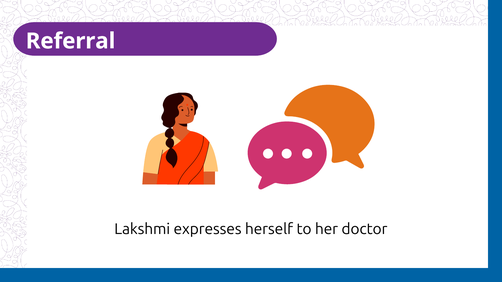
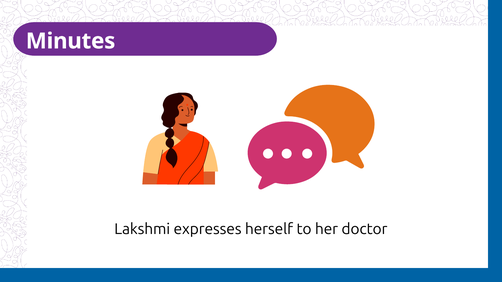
Referral: Referral -> Minutes (71, 41)
